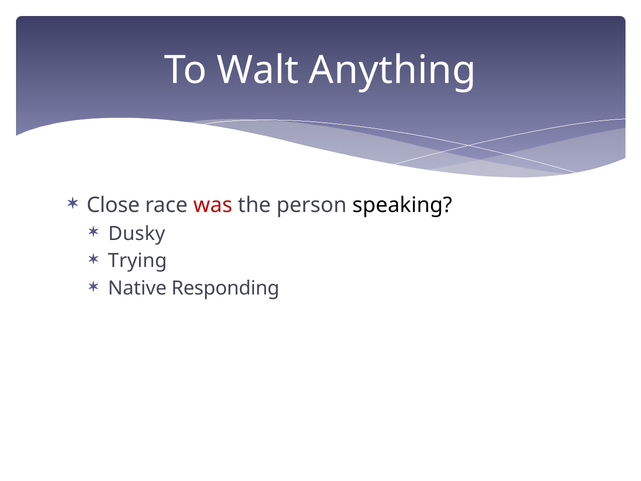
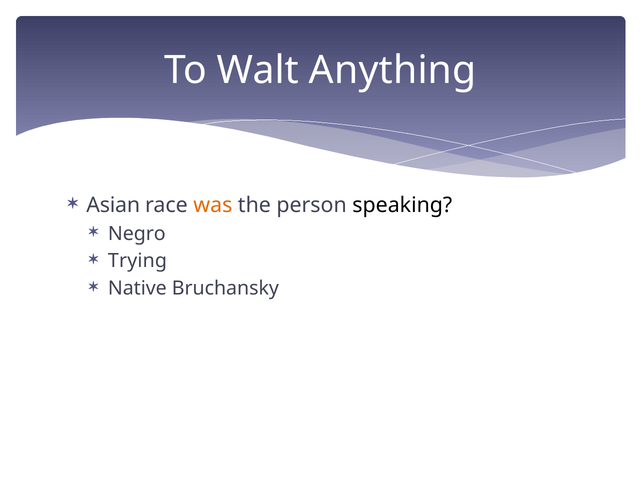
Close: Close -> Asian (113, 205)
was colour: red -> orange (213, 205)
Dusky: Dusky -> Negro (137, 233)
Responding: Responding -> Bruchansky (225, 288)
